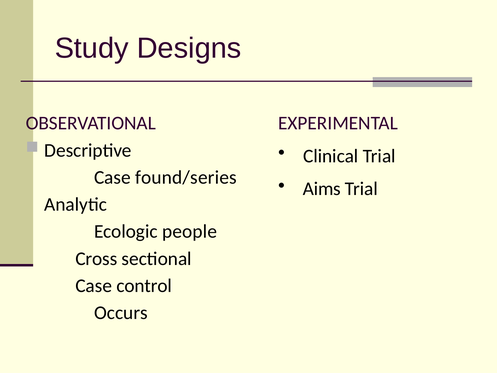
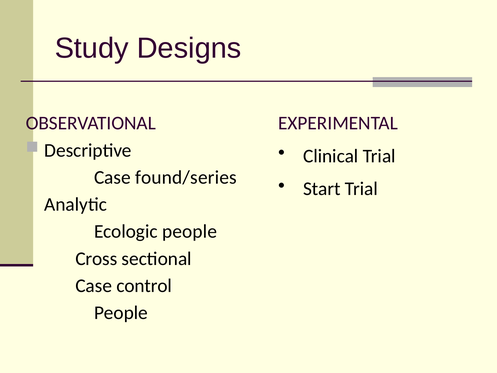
Aims: Aims -> Start (322, 189)
Occurs: Occurs -> People (121, 313)
